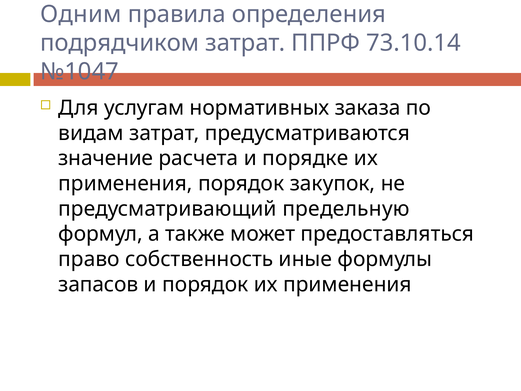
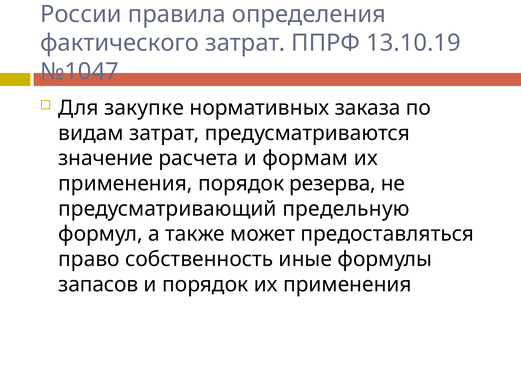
Одним: Одним -> России (81, 14)
подрядчиком: подрядчиком -> фактического (120, 43)
73.10.14: 73.10.14 -> 13.10.19 (413, 43)
услугам: услугам -> закупке (144, 108)
порядке: порядке -> формам (305, 158)
закупок: закупок -> резерва (333, 183)
